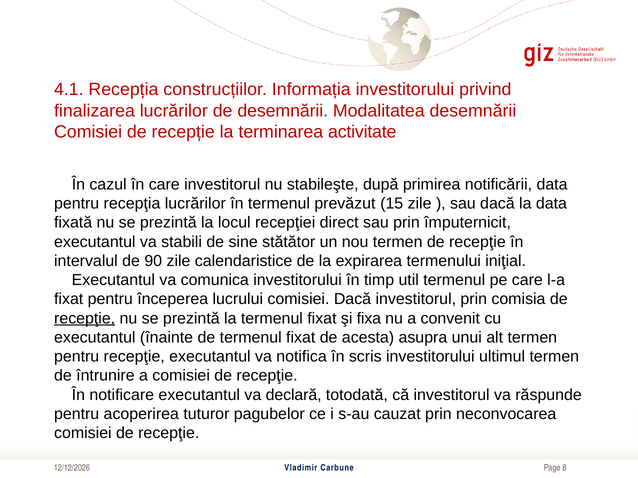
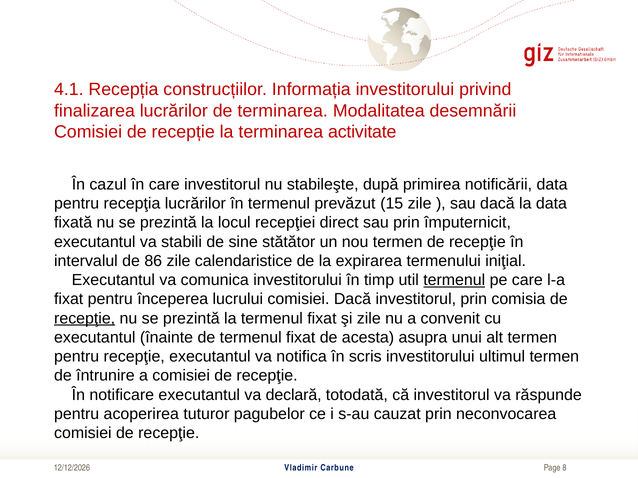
de desemnării: desemnării -> terminarea (283, 111)
90: 90 -> 86 (153, 261)
termenul underline: none -> present (454, 280)
şi fixa: fixa -> zile (369, 319)
